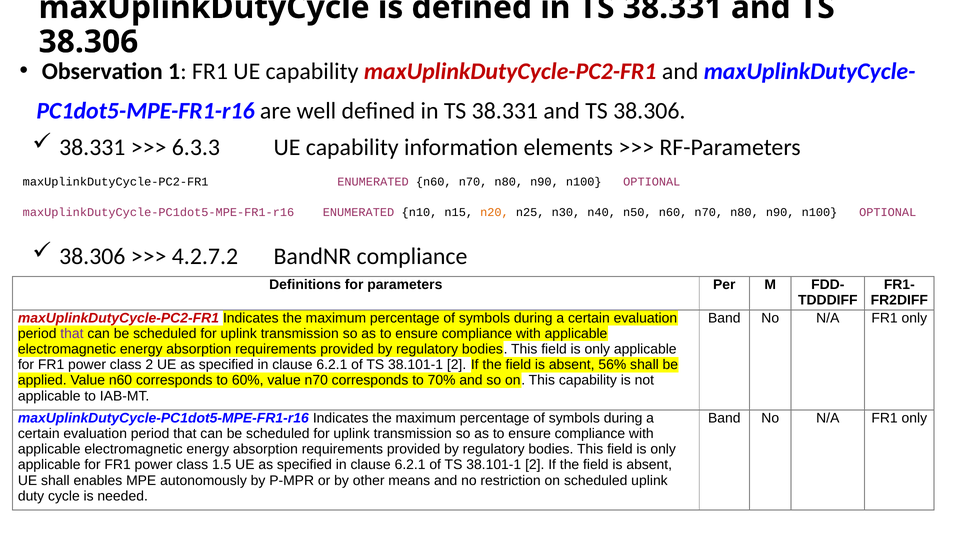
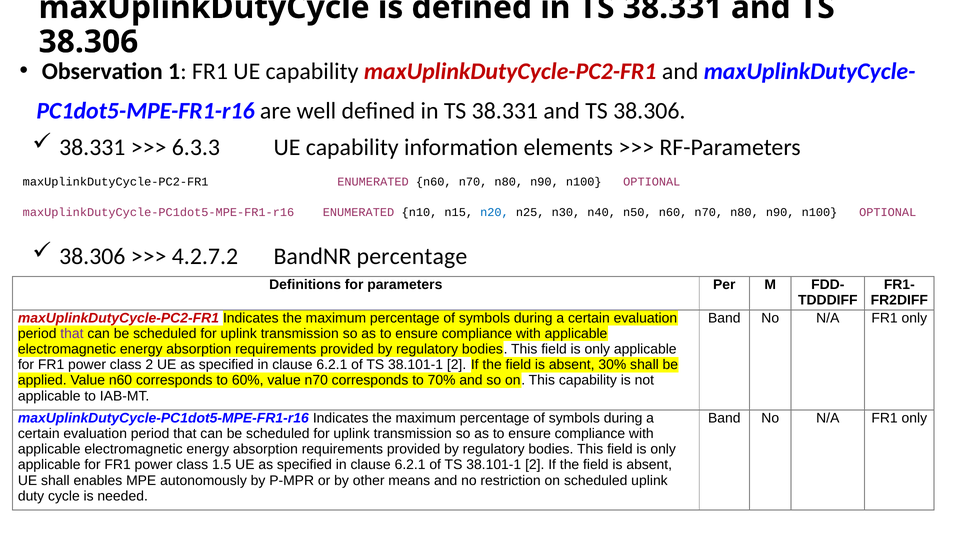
n20 colour: orange -> blue (494, 212)
BandNR compliance: compliance -> percentage (412, 256)
56%: 56% -> 30% (612, 365)
